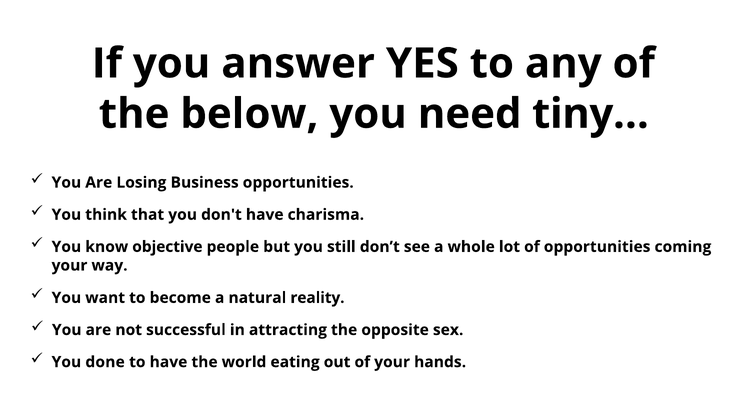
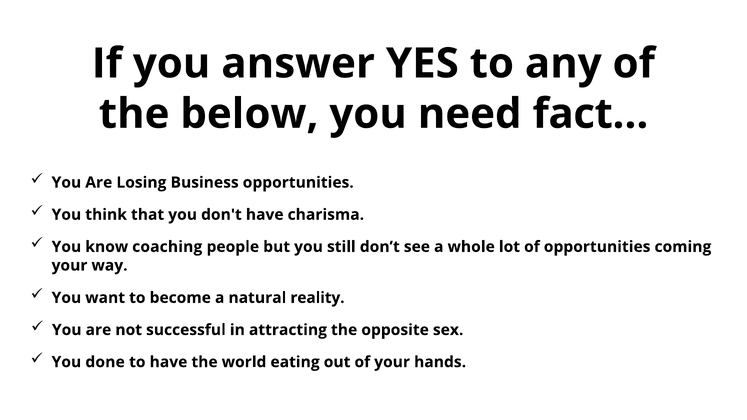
tiny…: tiny… -> fact… (590, 114)
objective: objective -> coaching (167, 247)
